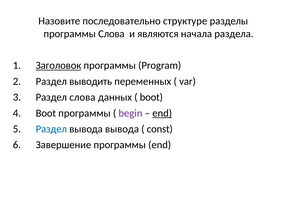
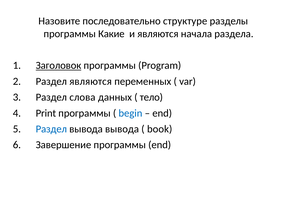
программы Слова: Слова -> Какие (111, 34)
Раздел выводить: выводить -> являются (91, 81)
boot: boot -> тело (151, 97)
Boot: Boot -> Print (46, 113)
begin colour: purple -> blue (130, 113)
end underline: present -> none (162, 113)
const: const -> book (160, 129)
